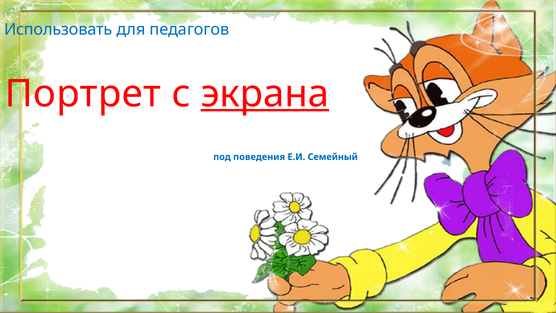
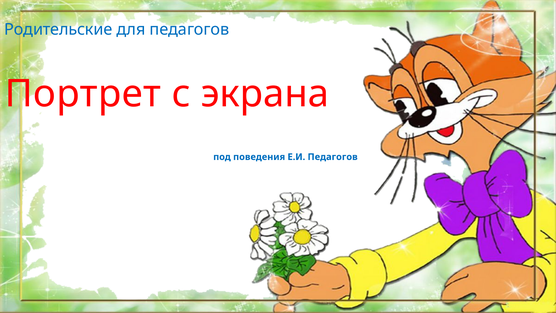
Использовать: Использовать -> Родительские (58, 29)
экрана underline: present -> none (265, 94)
Е.И Семейный: Семейный -> Педагогов (333, 157)
